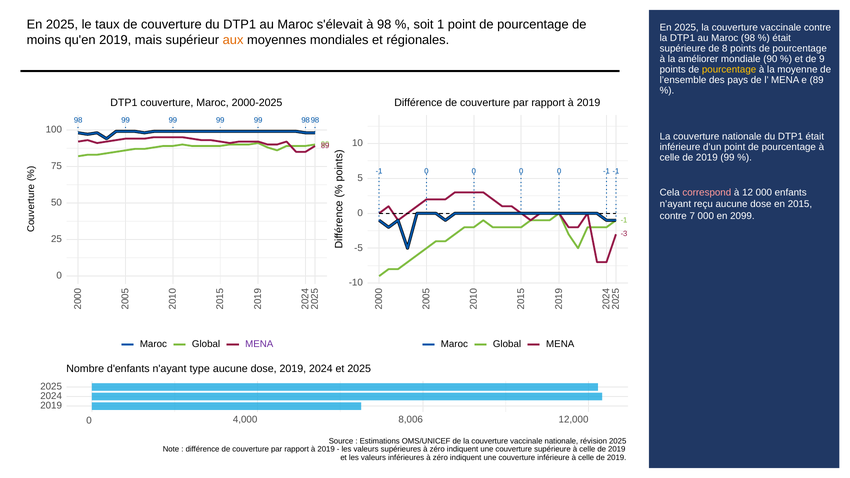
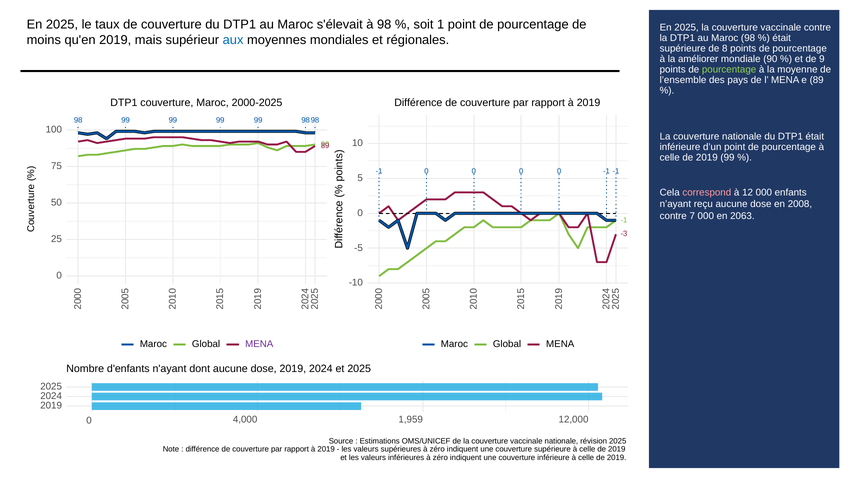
aux colour: orange -> blue (233, 40)
pourcentage colour: yellow -> light green (729, 70)
2015: 2015 -> 2008 (800, 204)
2099: 2099 -> 2063 (742, 216)
type: type -> dont (200, 369)
8,006: 8,006 -> 1,959 (411, 420)
